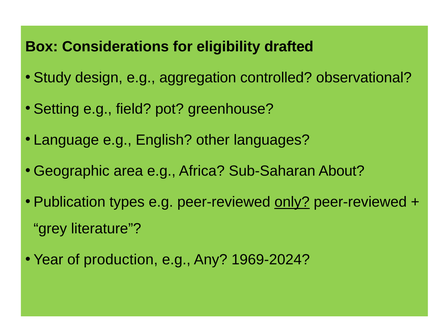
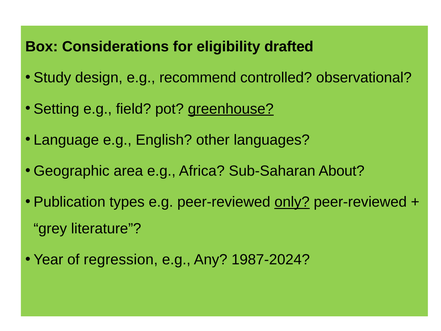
aggregation: aggregation -> recommend (198, 78)
greenhouse underline: none -> present (231, 109)
production: production -> regression (121, 259)
1969-2024: 1969-2024 -> 1987-2024 (271, 259)
